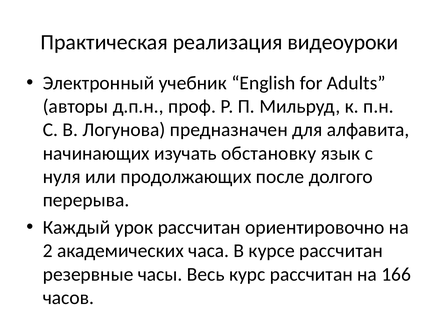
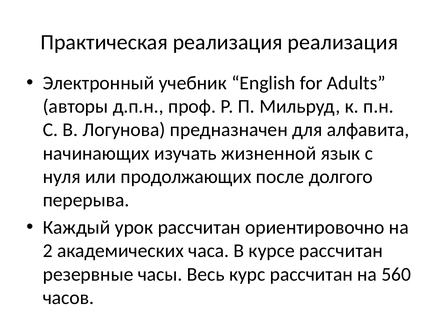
реализация видеоуроки: видеоуроки -> реализация (343, 42)
обстановку: обстановку -> жизненной (269, 153)
166: 166 -> 560 (396, 275)
